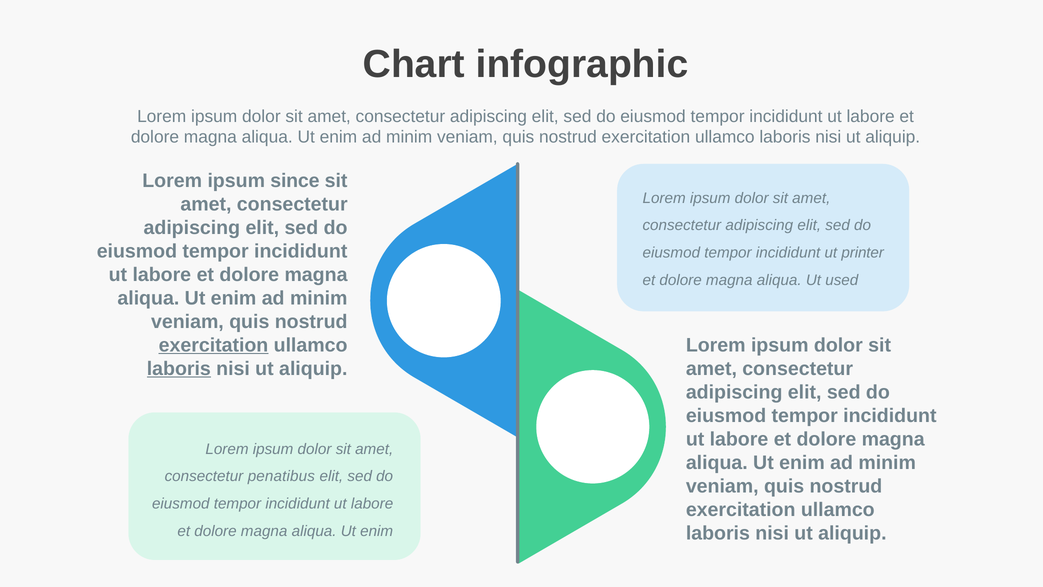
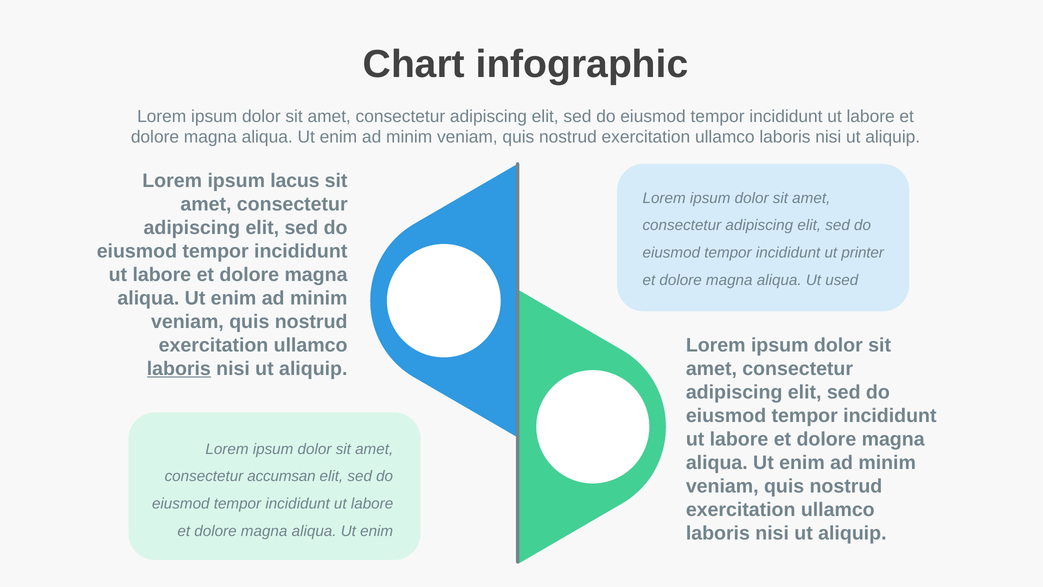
since: since -> lacus (295, 181)
exercitation underline: present -> none (213, 345)
penatibus: penatibus -> accumsan (281, 476)
